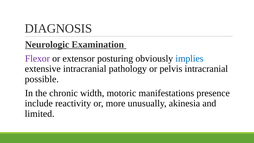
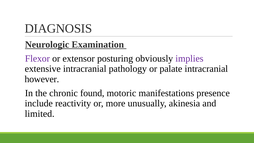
implies colour: blue -> purple (189, 58)
pelvis: pelvis -> palate (171, 69)
possible: possible -> however (42, 79)
width: width -> found (92, 93)
